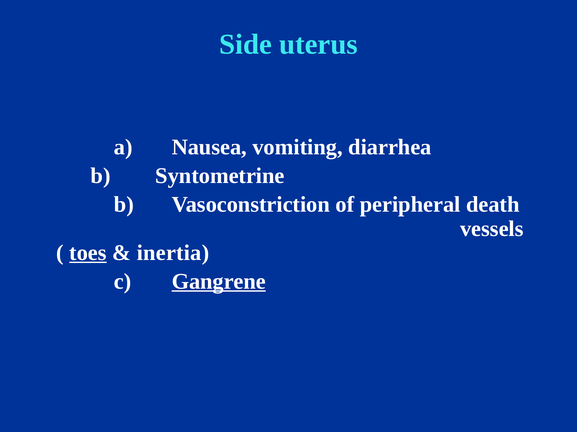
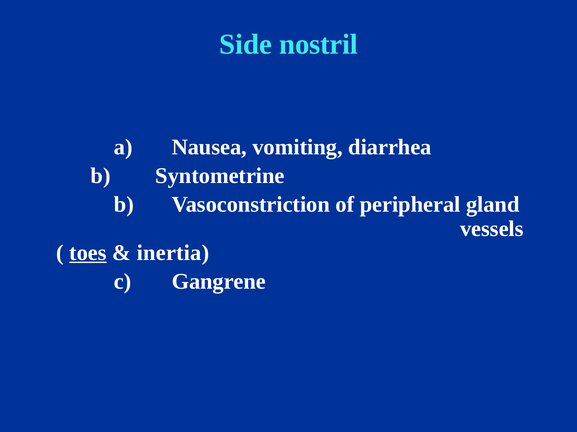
uterus: uterus -> nostril (319, 44)
death: death -> gland (493, 205)
Gangrene underline: present -> none (219, 282)
